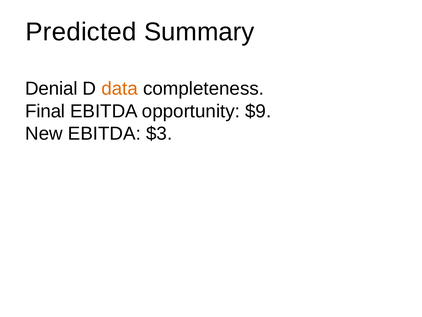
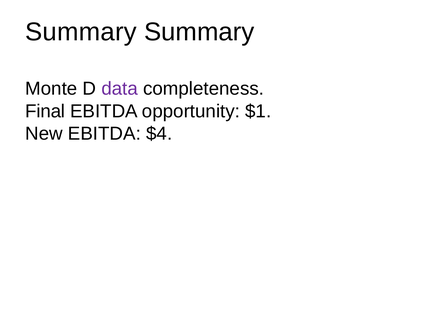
Predicted: Predicted -> Summary (81, 32)
Denial: Denial -> Monte (51, 88)
data colour: orange -> purple (120, 88)
$9: $9 -> $1 (258, 111)
$3: $3 -> $4 (159, 134)
